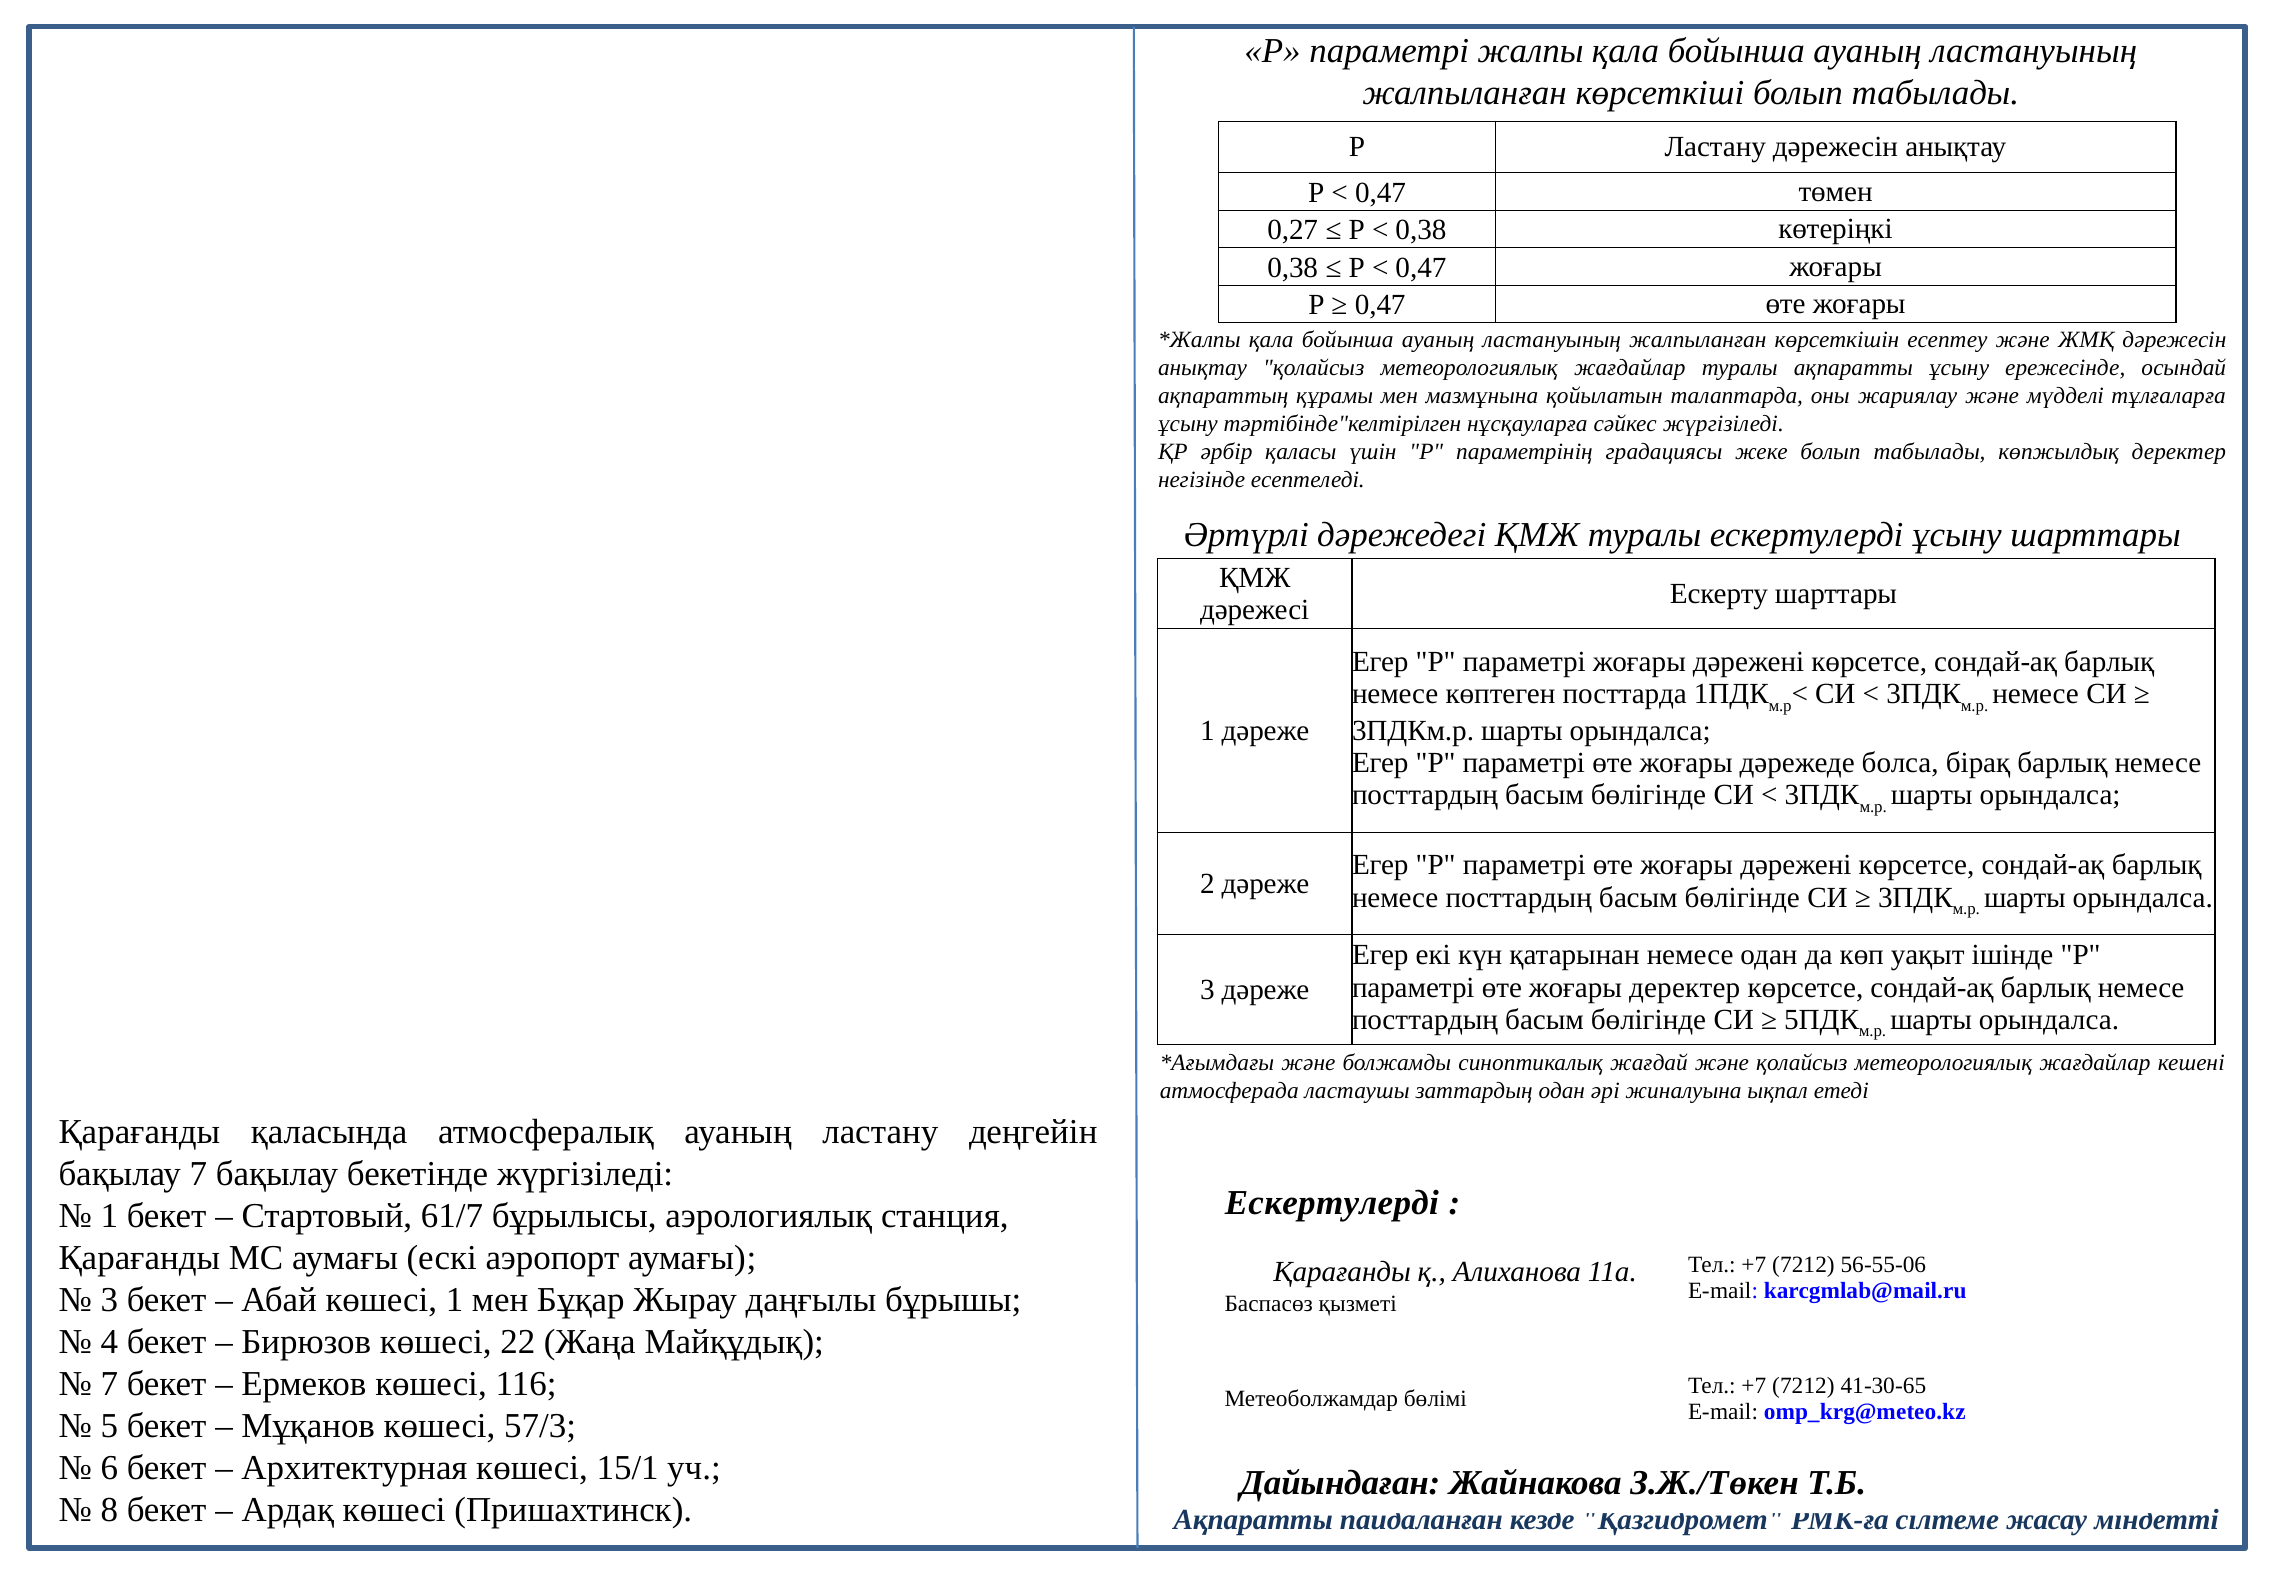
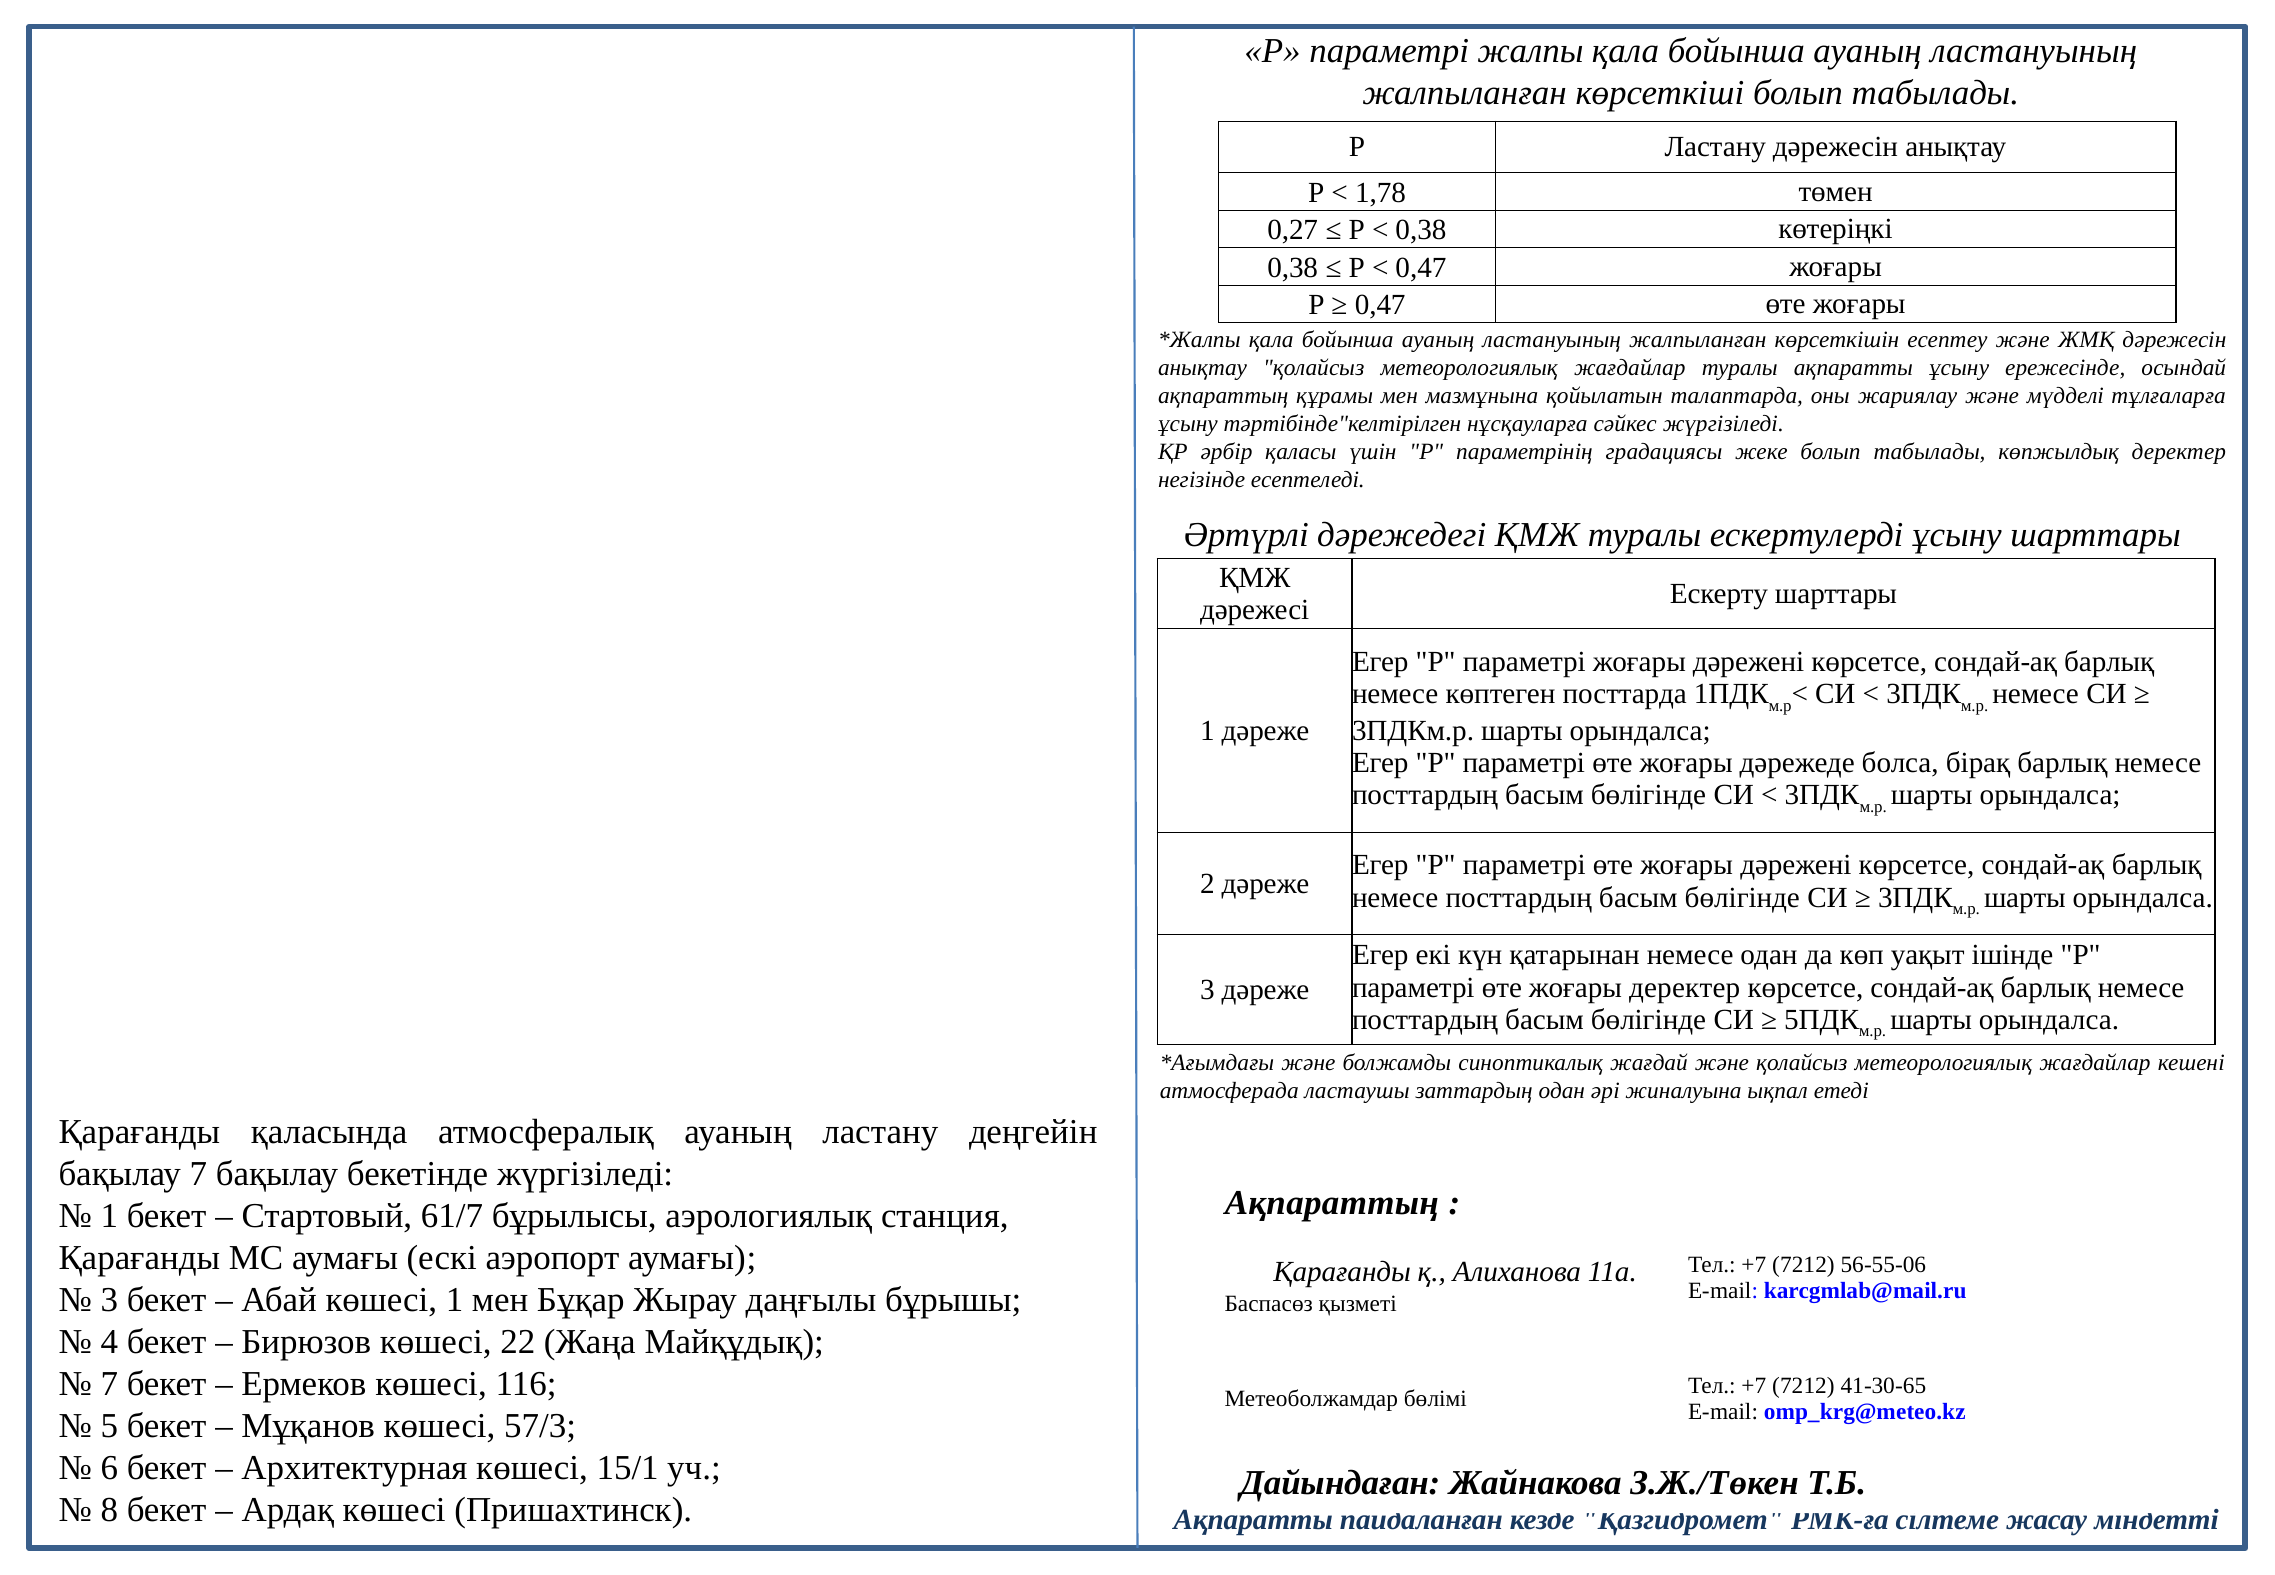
0,47: 0,47 -> 1,78 (1381, 193)
Ескертулерді: Ескертулерді -> Ақпараттың (1332, 1203)
